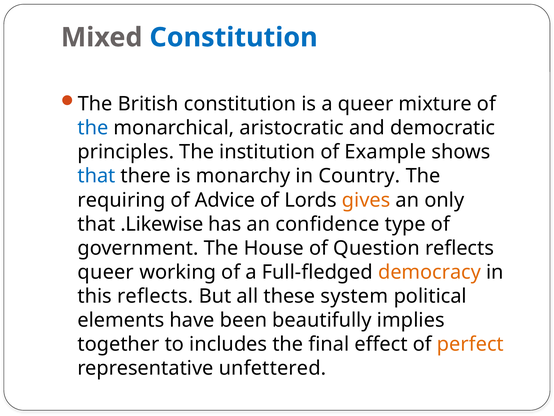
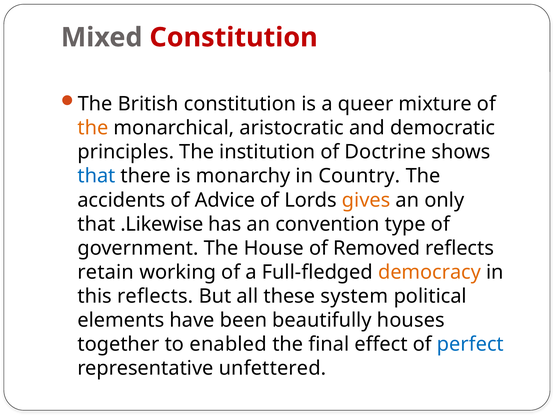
Constitution colour: blue -> red (234, 37)
the colour: blue -> orange (93, 128)
Example: Example -> Doctrine (385, 152)
requiring: requiring -> accidents (121, 200)
confidence: confidence -> convention (327, 224)
Question: Question -> Removed (377, 248)
queer: queer -> retain (106, 272)
implies: implies -> houses (411, 320)
includes: includes -> enabled (228, 344)
perfect colour: orange -> blue (470, 344)
